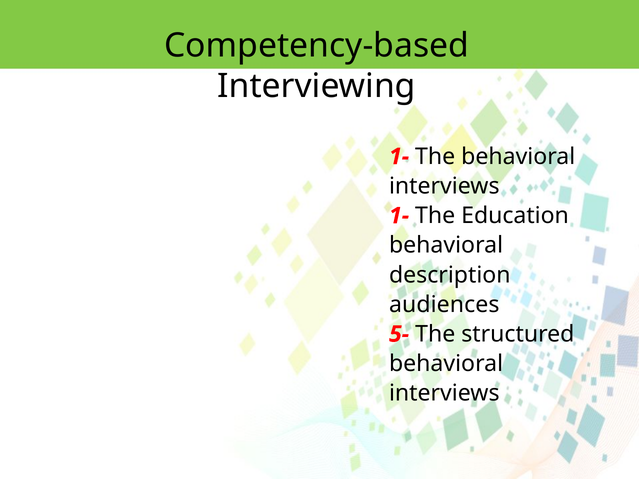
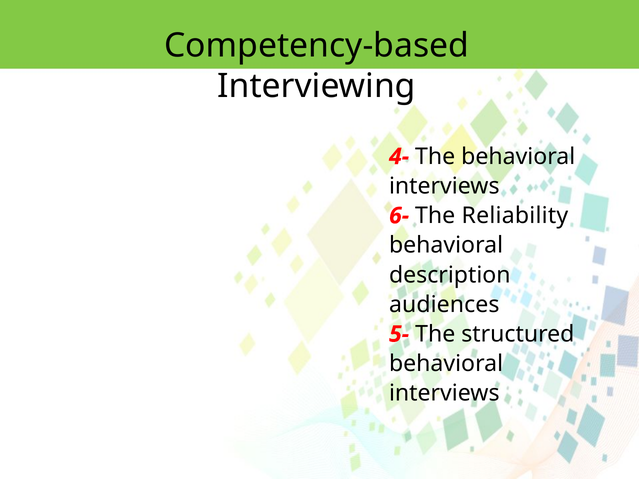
1-: 1- -> 4- (399, 157)
1-: 1- -> 6- (399, 216)
Education: Education -> Reliability (515, 216)
